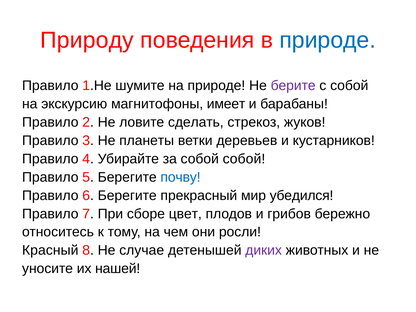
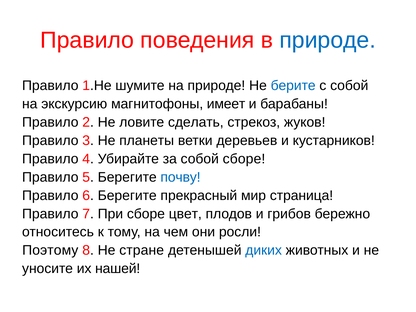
Природу: Природу -> Правило (87, 40)
берите colour: purple -> blue (293, 86)
собой собой: собой -> сборе (244, 159)
убедился: убедился -> страница (302, 195)
Красный: Красный -> Поэтому (50, 250)
случае: случае -> стране (142, 250)
диких colour: purple -> blue (264, 250)
